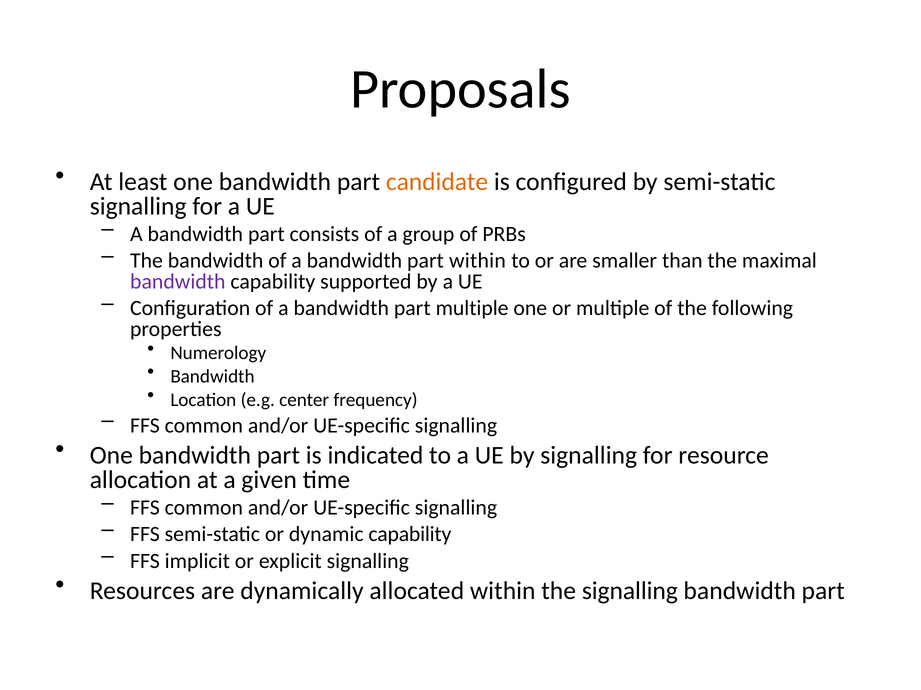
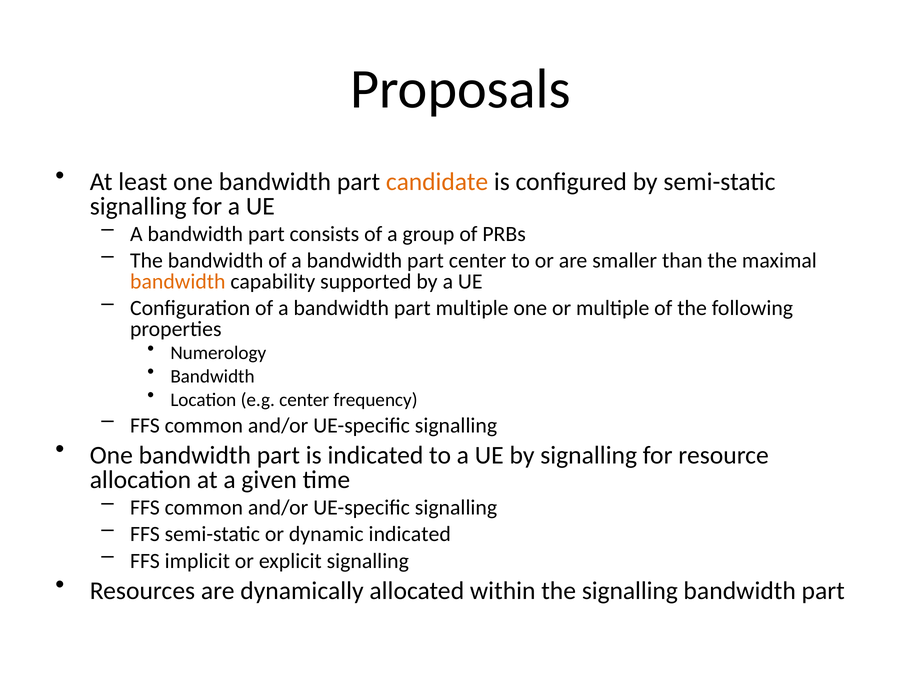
part within: within -> center (478, 261)
bandwidth colour: purple -> orange (178, 282)
dynamic capability: capability -> indicated (410, 535)
